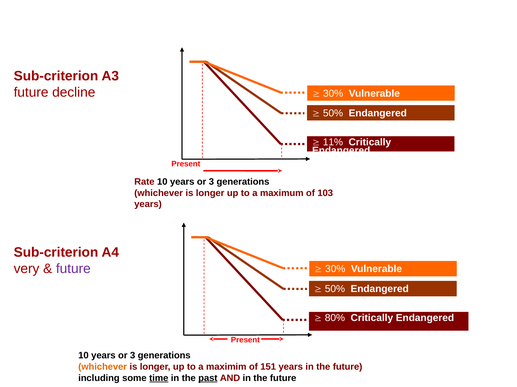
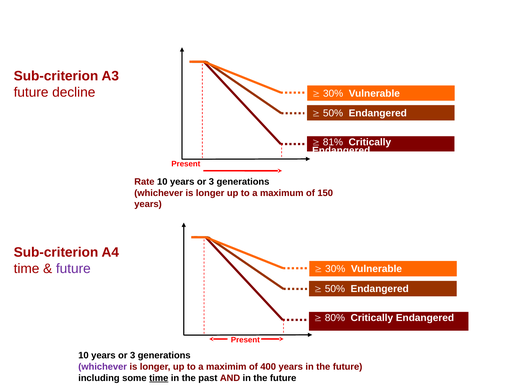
11%: 11% -> 81% (333, 142)
103: 103 -> 150 (325, 193)
very: very -> time (27, 269)
whichever colour: orange -> purple (103, 367)
151: 151 -> 400 (268, 367)
past underline: present -> none (208, 379)
